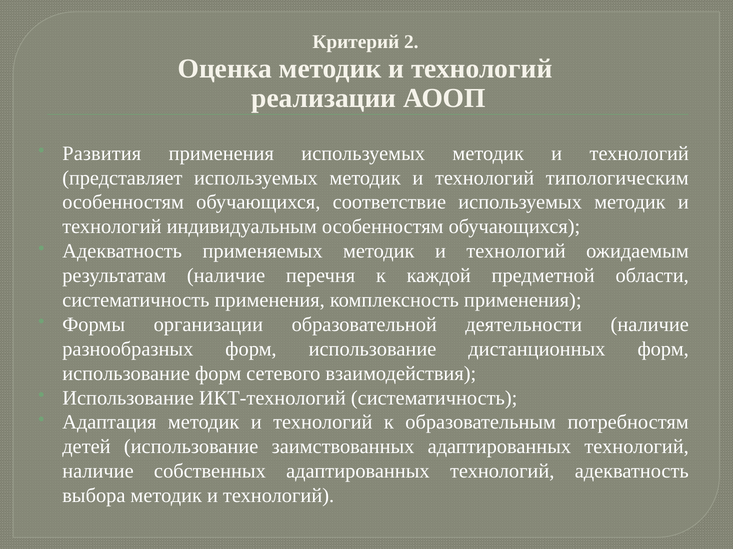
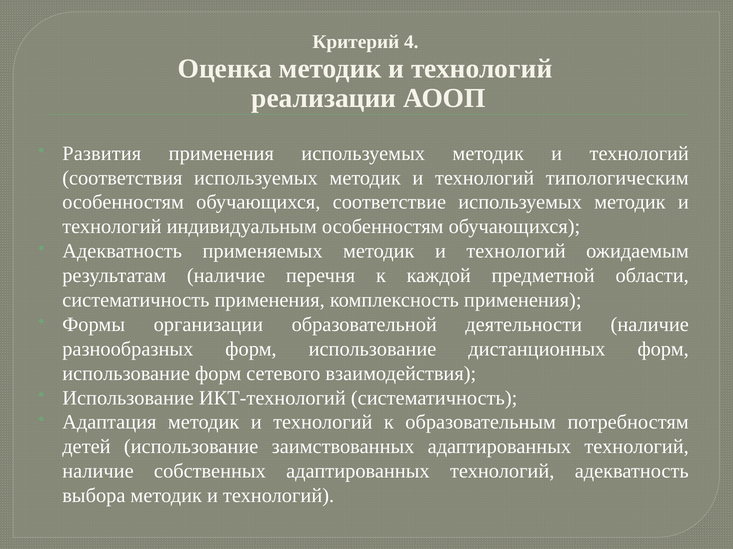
2: 2 -> 4 (411, 42)
представляет: представляет -> соответствия (122, 178)
